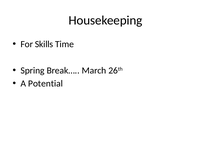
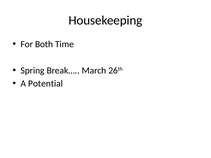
Skills: Skills -> Both (44, 44)
